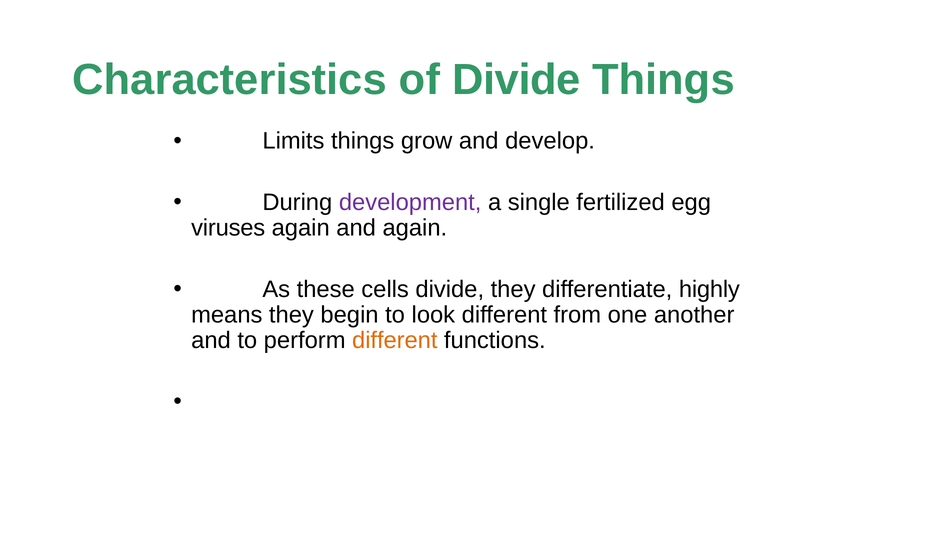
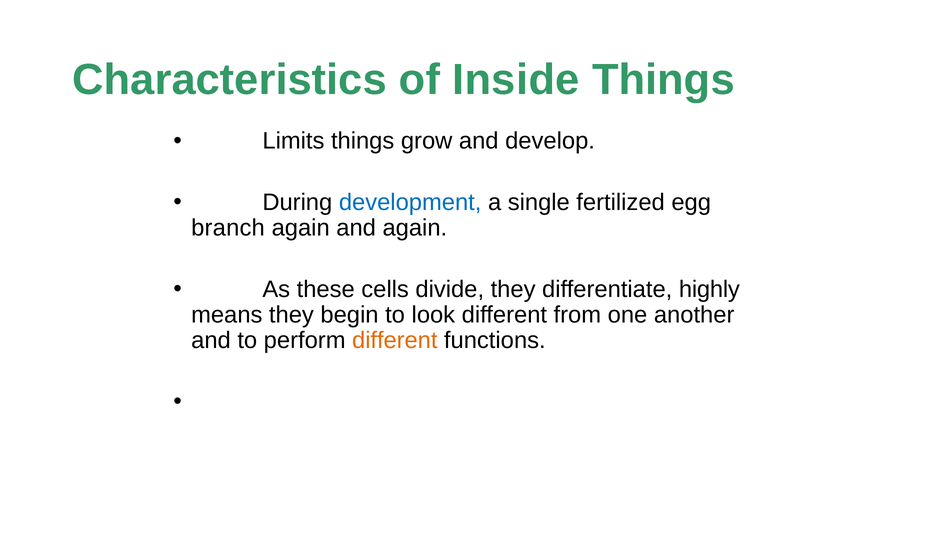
of Divide: Divide -> Inside (516, 80)
development colour: purple -> blue (410, 202)
viruses: viruses -> branch (228, 228)
